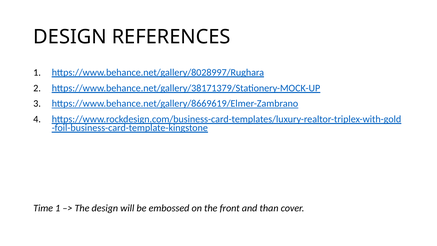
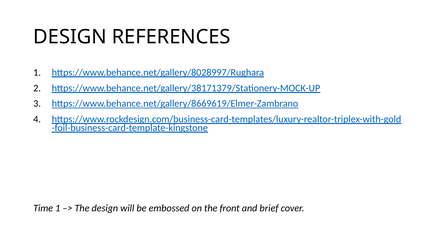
than: than -> brief (269, 208)
